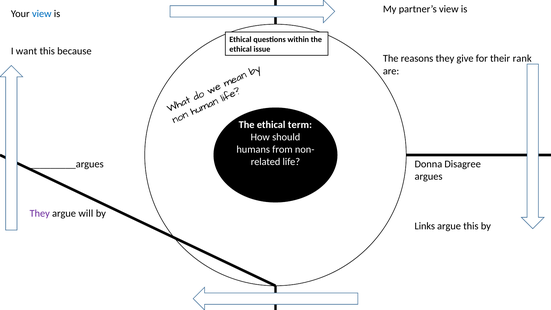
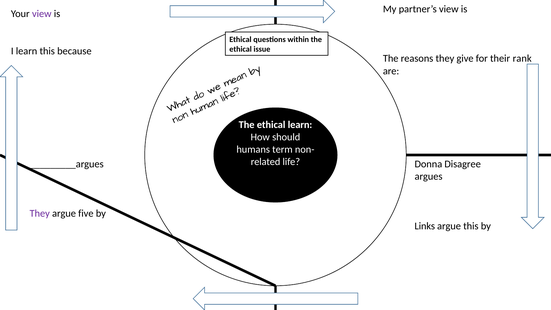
view colour: blue -> purple (42, 14)
I want: want -> learn (27, 51)
ethical term: term -> learn (300, 125)
from: from -> term (282, 149)
will: will -> five (86, 214)
